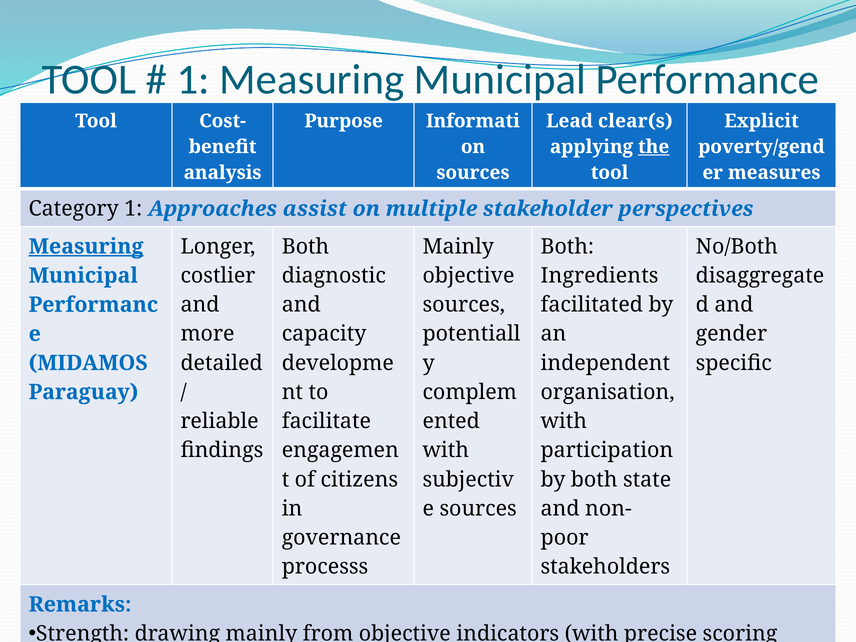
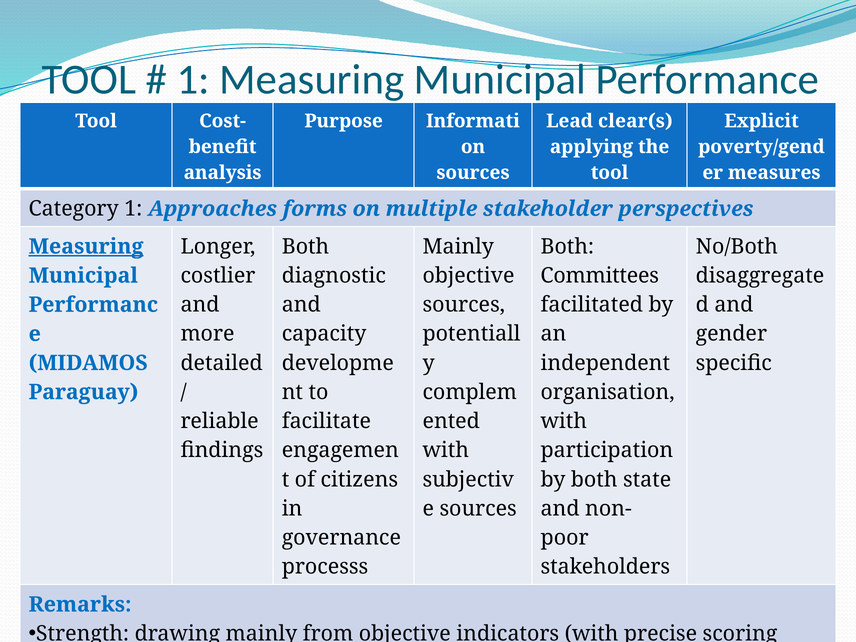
the underline: present -> none (654, 147)
assist: assist -> forms (315, 209)
Ingredients: Ingredients -> Committees (600, 276)
